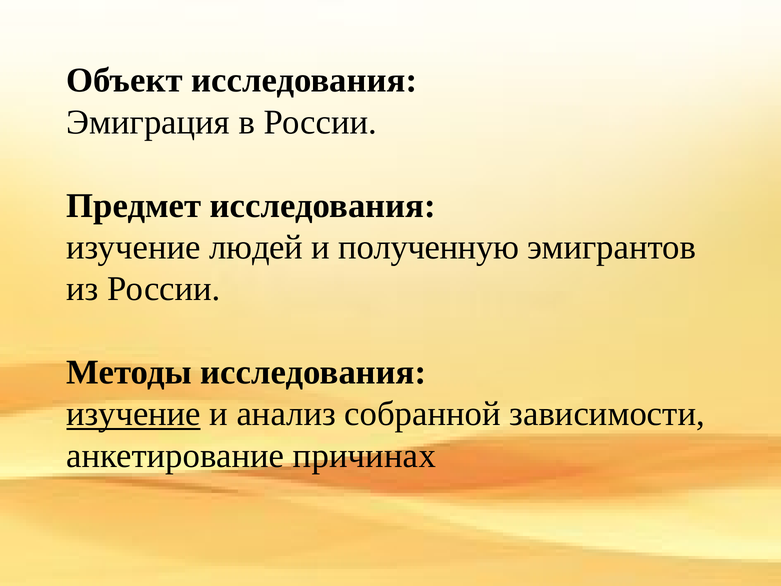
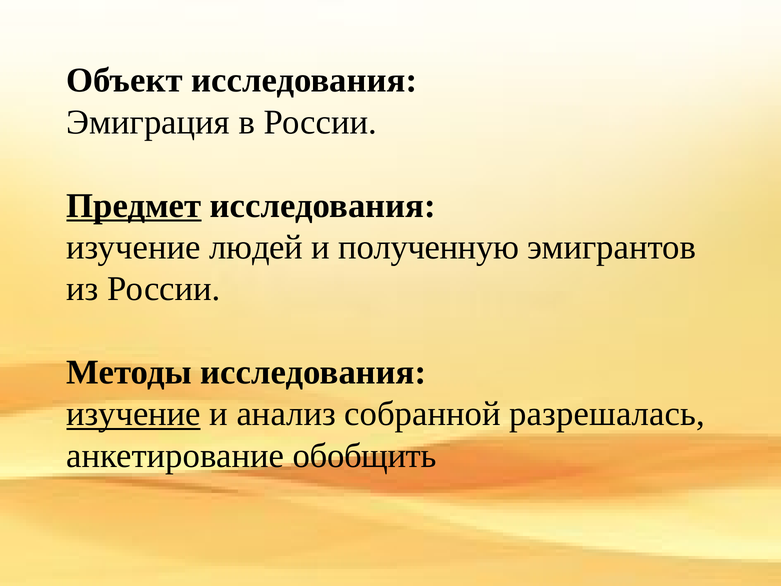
Предмет underline: none -> present (134, 205)
зависимости: зависимости -> разрешалась (607, 414)
причинах: причинах -> обобщить (365, 455)
